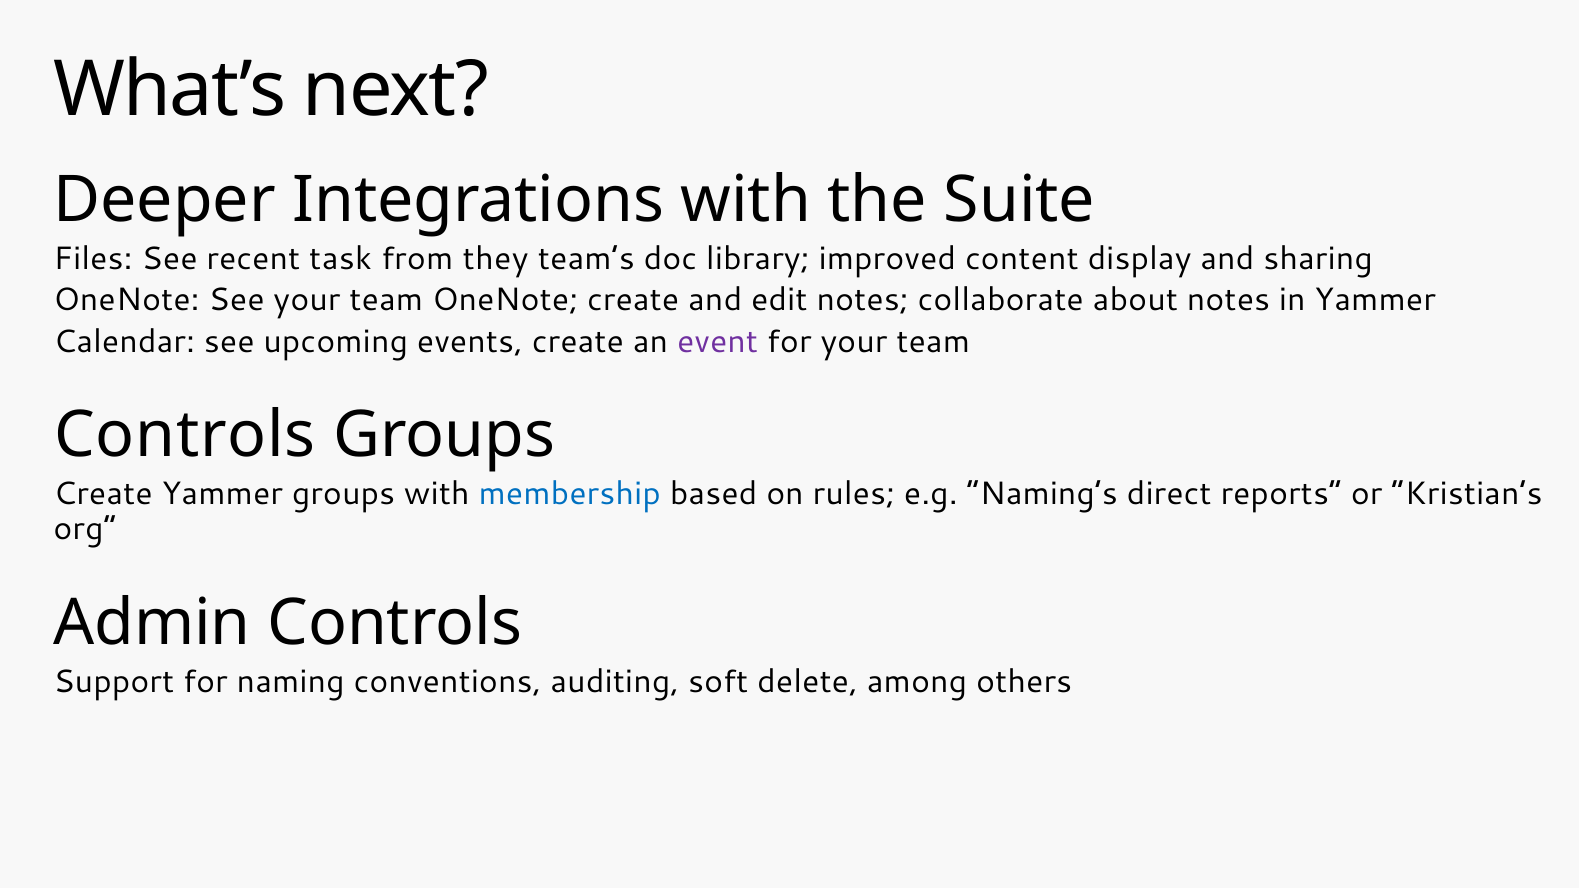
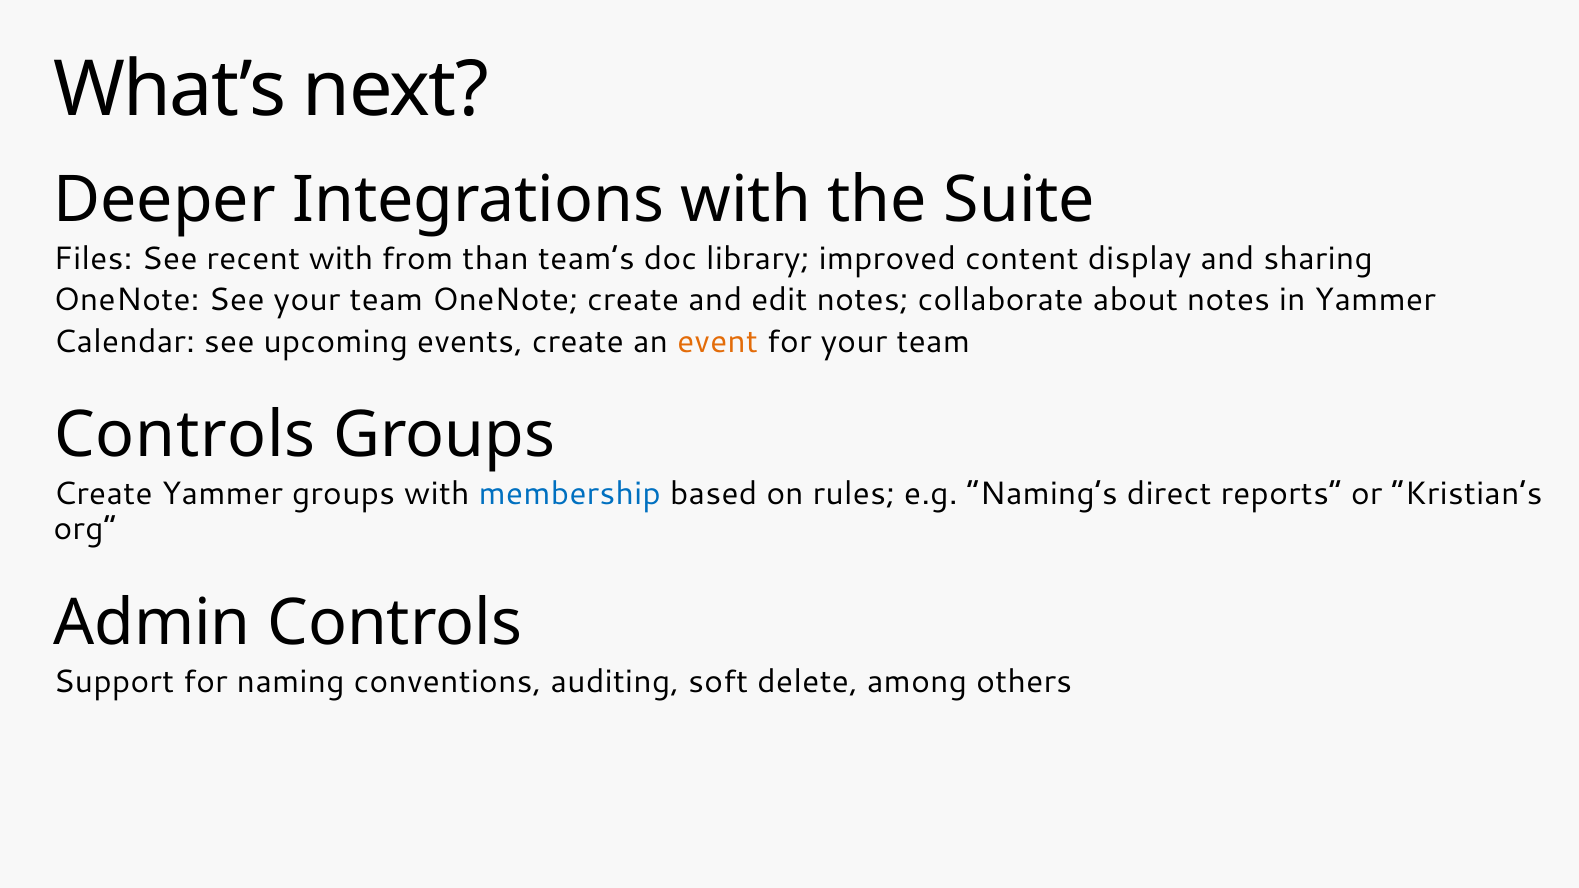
recent task: task -> with (341, 259)
they: they -> than (496, 259)
event colour: purple -> orange (718, 341)
